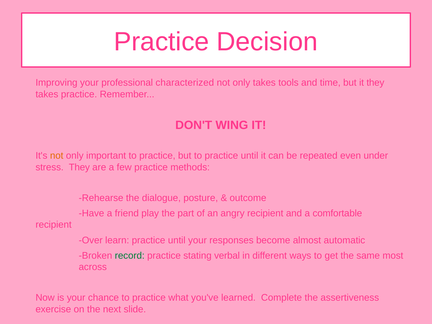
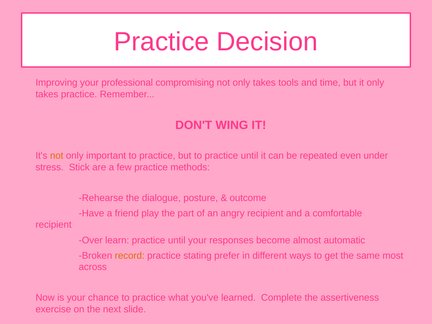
characterized: characterized -> compromising (185, 83)
it they: they -> only (375, 83)
stress They: They -> Stick (79, 167)
record colour: green -> orange (130, 256)
verbal: verbal -> prefer (227, 256)
